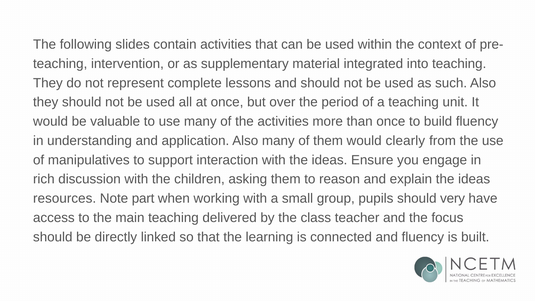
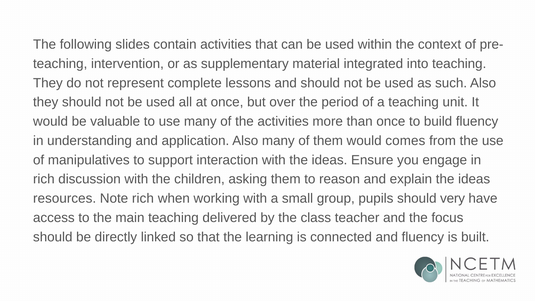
clearly: clearly -> comes (405, 141)
Note part: part -> rich (143, 198)
